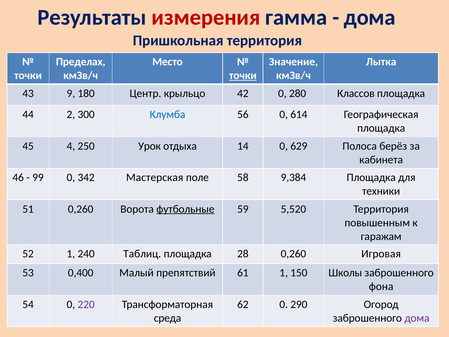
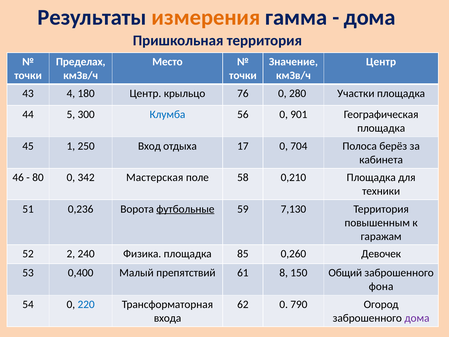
измерения colour: red -> orange (206, 17)
Лытка: Лытка -> Центр (381, 62)
точки underline: present -> none (243, 76)
9: 9 -> 4 (71, 93)
42: 42 -> 76 (243, 93)
Классов: Классов -> Участки (356, 93)
2: 2 -> 5 (71, 114)
614: 614 -> 901 (299, 114)
4: 4 -> 1 (71, 146)
Урок: Урок -> Вход (149, 146)
14: 14 -> 17 (243, 146)
629: 629 -> 704 (299, 146)
99: 99 -> 80 (38, 177)
9,384: 9,384 -> 0,210 (293, 177)
51 0,260: 0,260 -> 0,236 (81, 209)
5,520: 5,520 -> 7,130 (293, 209)
52 1: 1 -> 2 (71, 254)
Таблиц: Таблиц -> Физика (142, 254)
28: 28 -> 85 (243, 254)
Игровая: Игровая -> Девочек (381, 254)
61 1: 1 -> 8 (284, 273)
Школы: Школы -> Общий (345, 273)
220 colour: purple -> blue (86, 304)
290: 290 -> 790 (299, 304)
среда: среда -> входа (168, 318)
